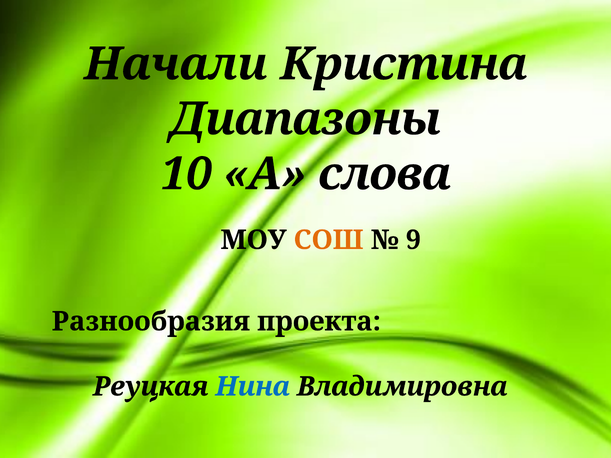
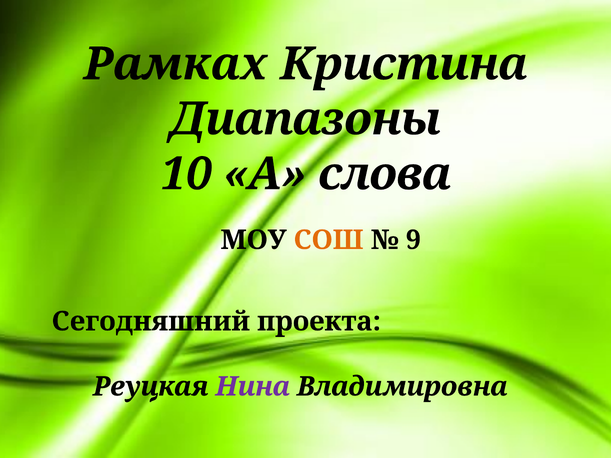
Начали: Начали -> Рамках (176, 64)
Разнообразия: Разнообразия -> Сегодняшний (151, 322)
Нина colour: blue -> purple (253, 387)
